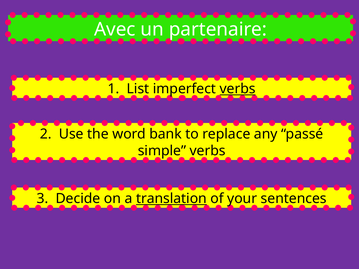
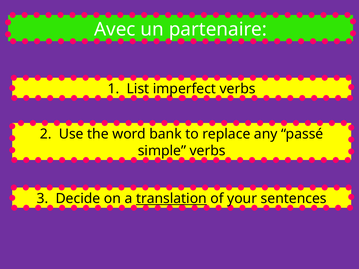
verbs underline: present -> none (238, 89)
